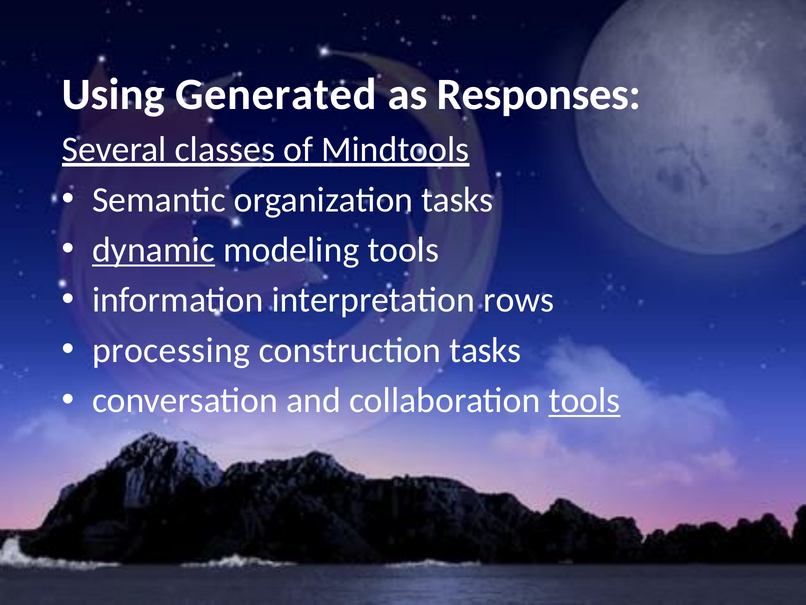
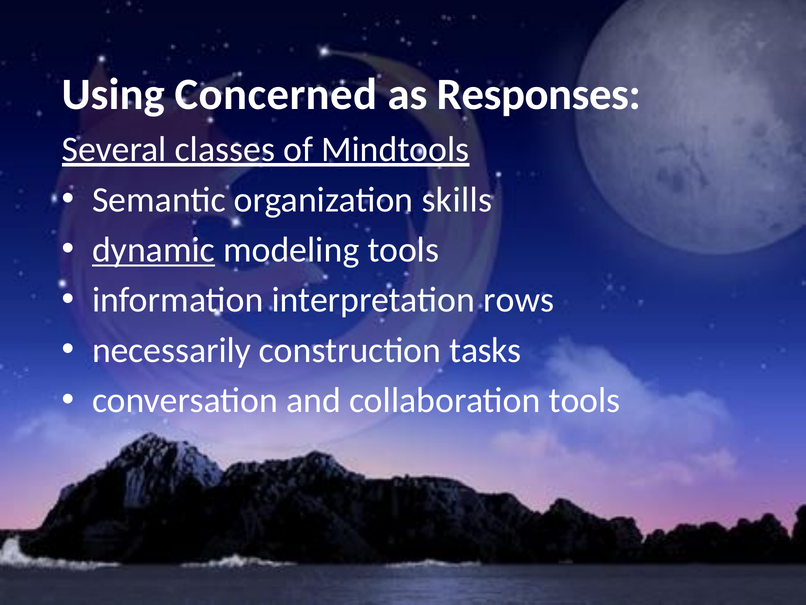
Generated: Generated -> Concerned (276, 94)
organization tasks: tasks -> skills (457, 200)
processing: processing -> necessarily (171, 350)
tools underline: present -> none (584, 400)
